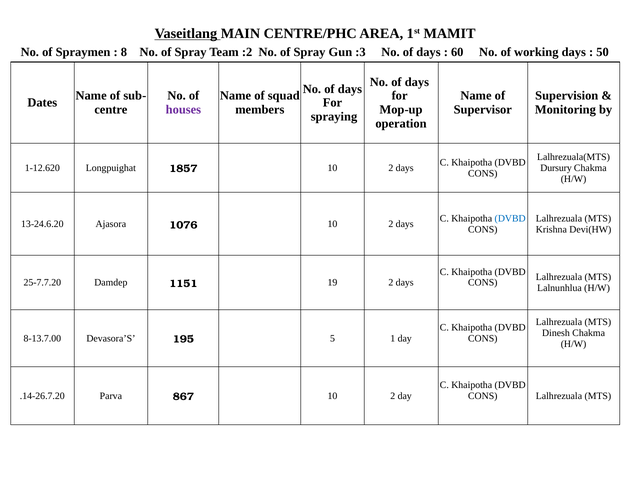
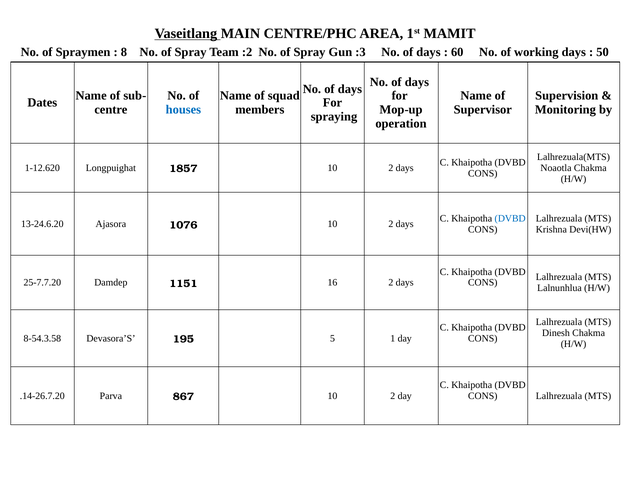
houses colour: purple -> blue (183, 110)
Dursury: Dursury -> Noaotla (556, 168)
19: 19 -> 16 (332, 283)
8-13.7.00: 8-13.7.00 -> 8-54.3.58 (42, 338)
